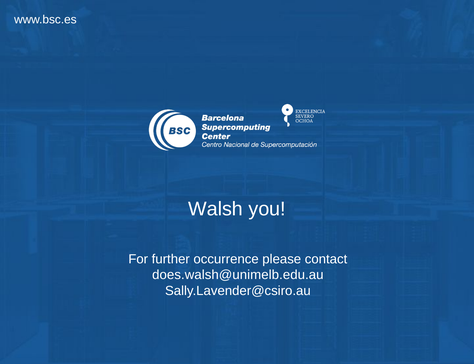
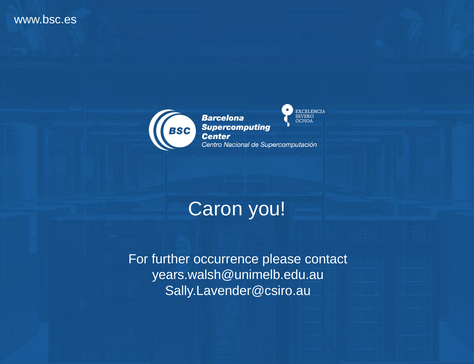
Walsh: Walsh -> Caron (215, 209)
does.walsh@unimelb.edu.au: does.walsh@unimelb.edu.au -> years.walsh@unimelb.edu.au (238, 275)
